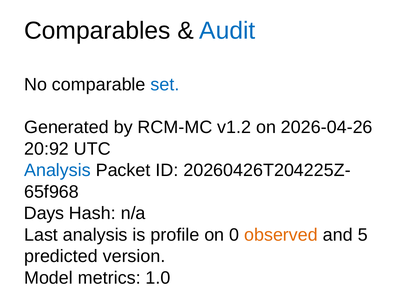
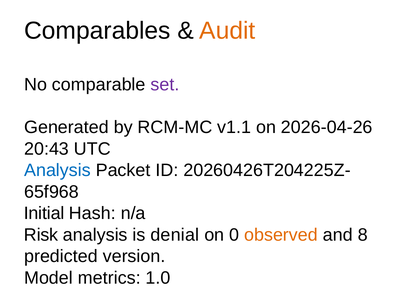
Audit colour: blue -> orange (227, 31)
set colour: blue -> purple (165, 85)
v1.2: v1.2 -> v1.1 (234, 128)
20:92: 20:92 -> 20:43 (47, 149)
Days: Days -> Initial (44, 214)
Last: Last -> Risk (41, 235)
profile: profile -> denial (175, 235)
5: 5 -> 8 (363, 235)
